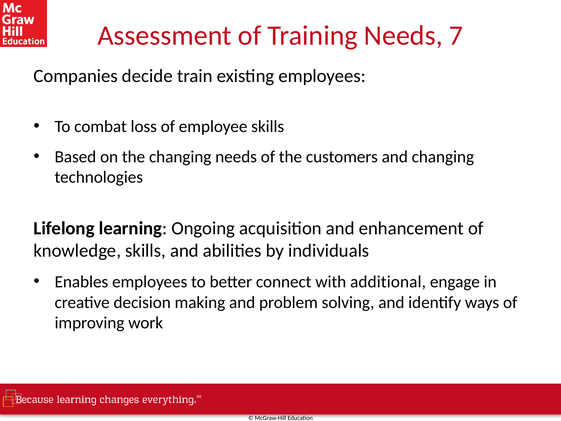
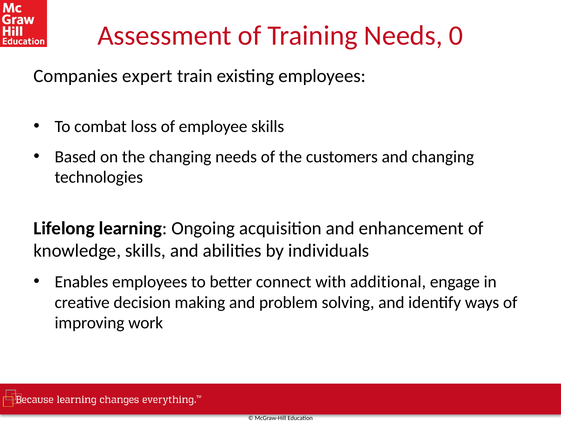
7: 7 -> 0 (456, 36)
decide: decide -> expert (147, 76)
